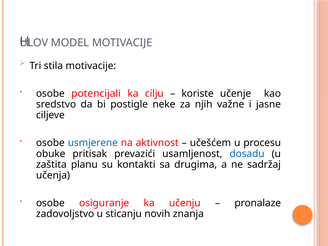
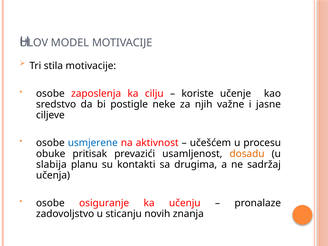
potencijali: potencijali -> zaposlenja (96, 93)
dosadu colour: blue -> orange (247, 154)
zaštita: zaštita -> slabija (51, 165)
